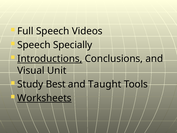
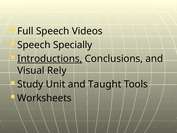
Unit: Unit -> Rely (57, 70)
Best: Best -> Unit (56, 84)
Worksheets underline: present -> none (44, 98)
